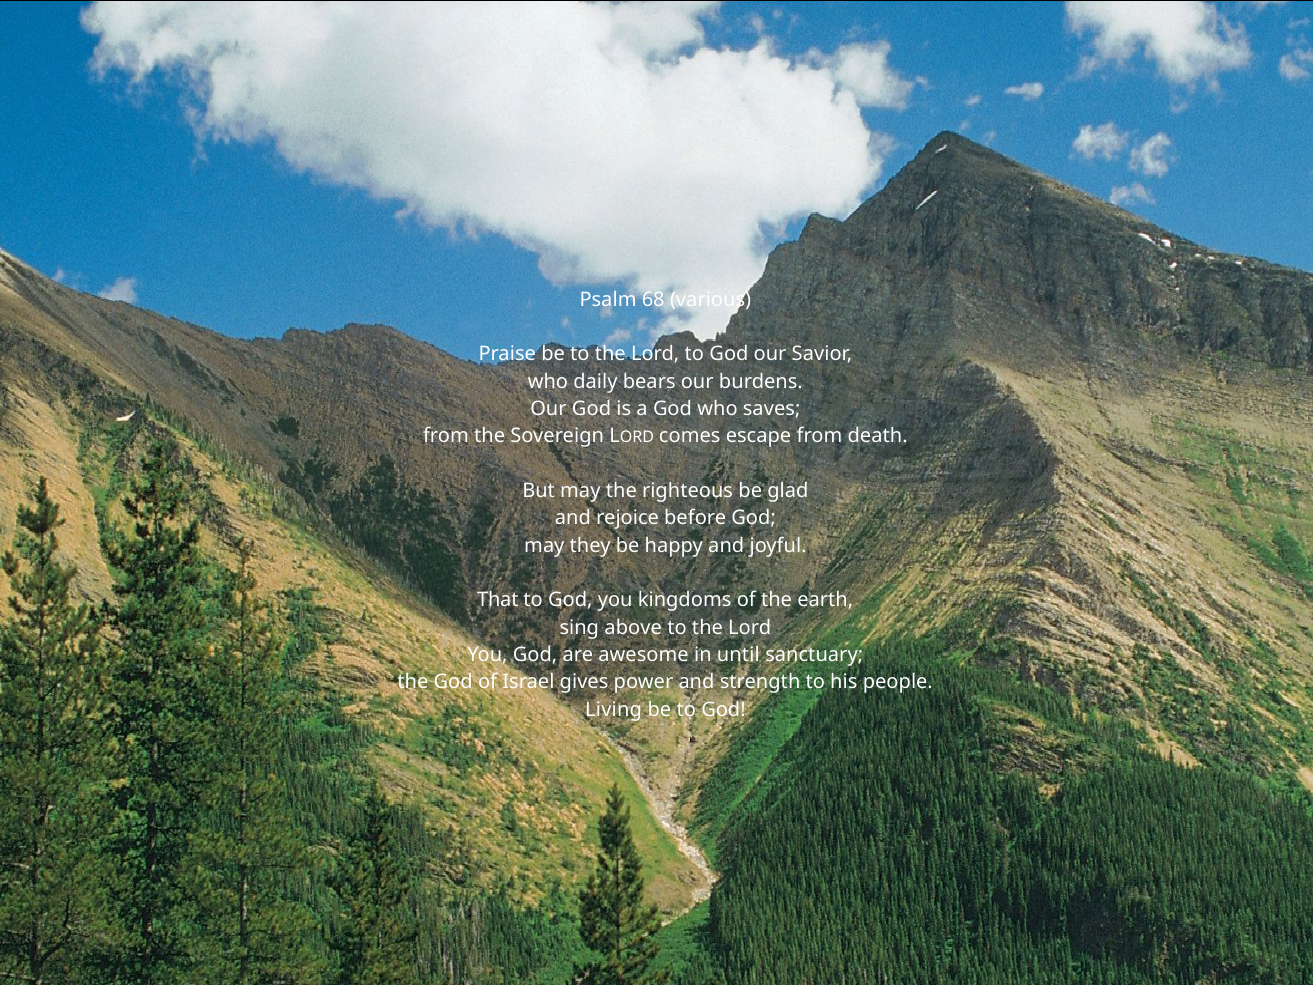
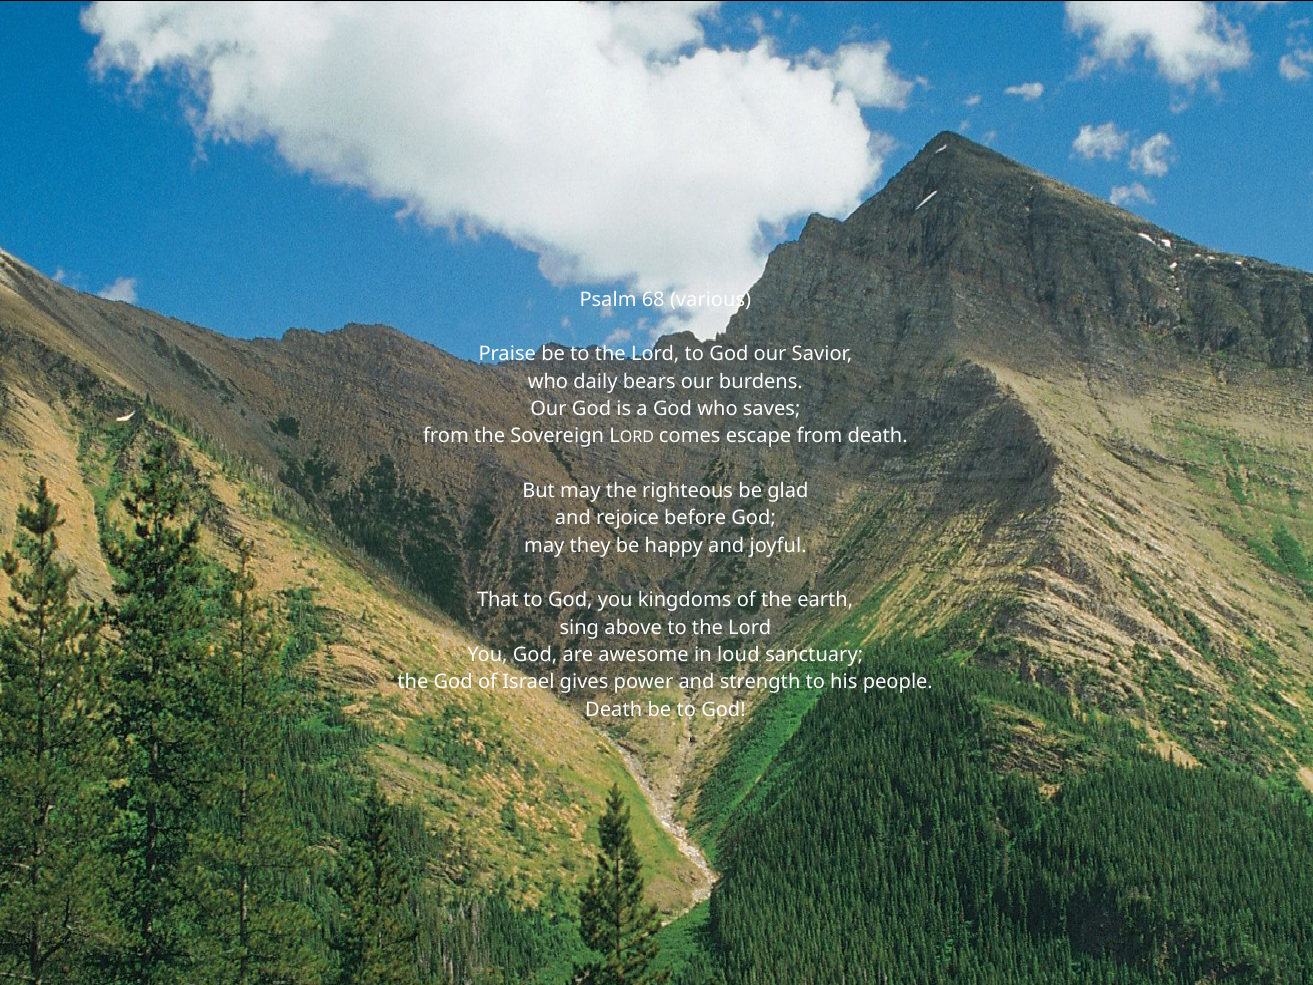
until: until -> loud (738, 655)
Living: Living -> Death (614, 710)
